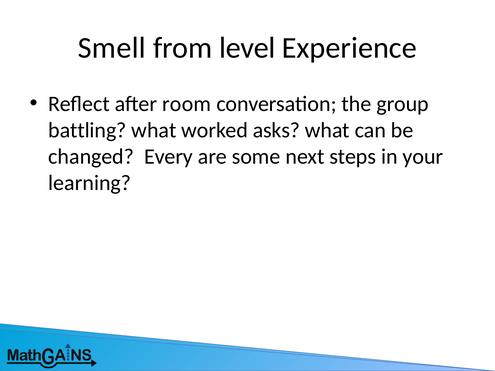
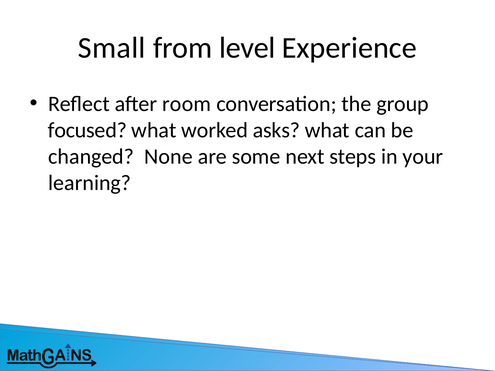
Smell: Smell -> Small (112, 48)
battling: battling -> focused (87, 130)
Every: Every -> None (168, 157)
